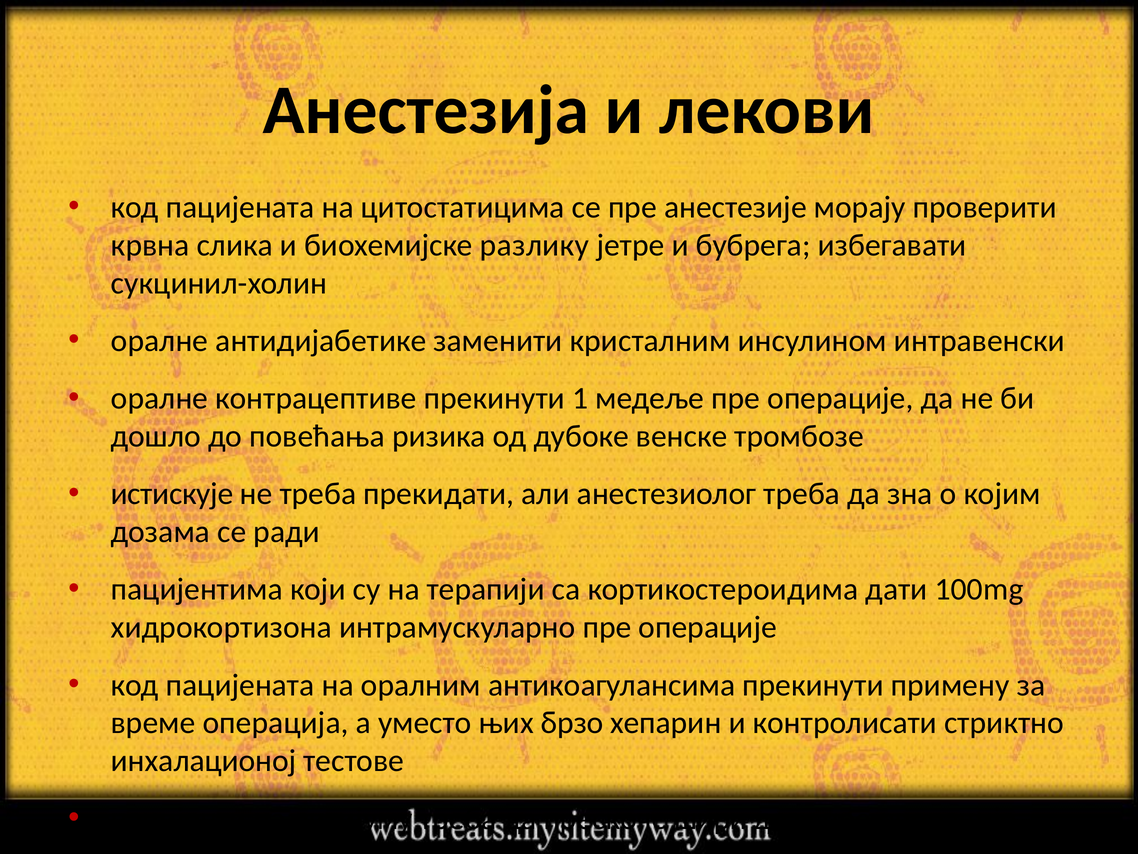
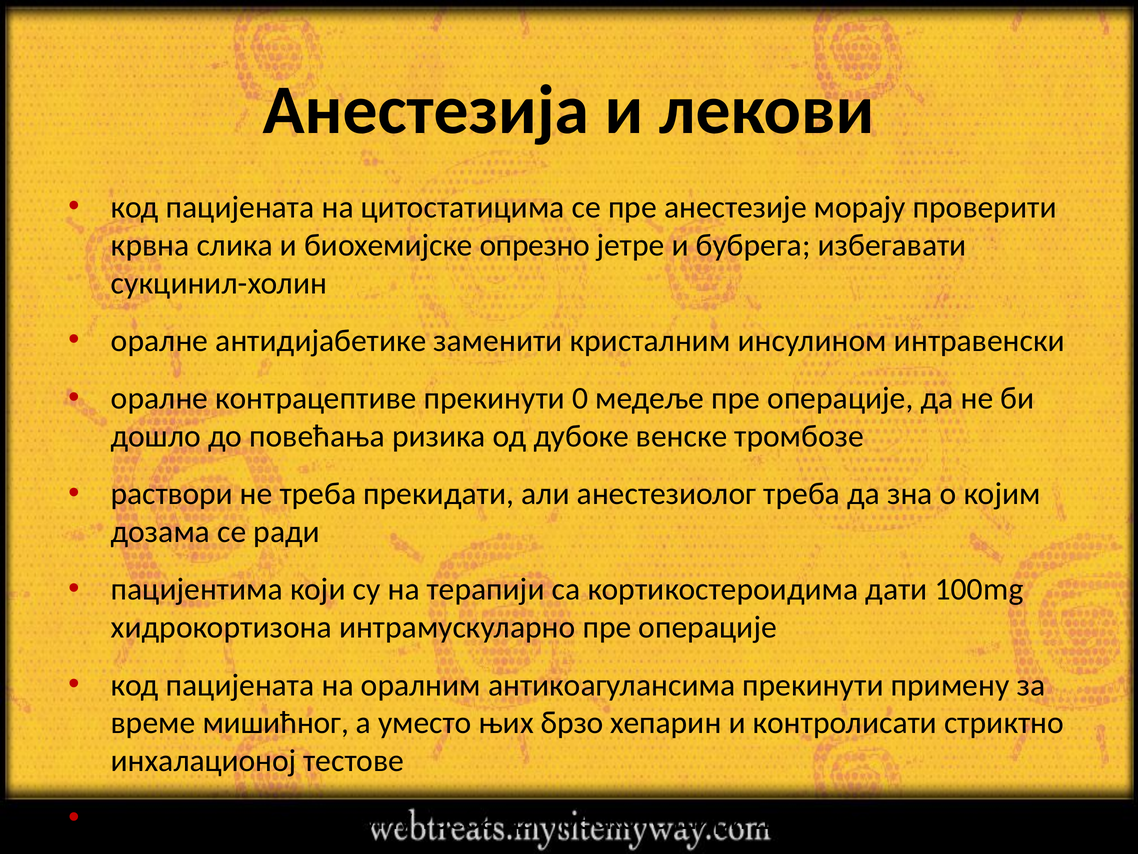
разлику: разлику -> опрезно (535, 245)
1: 1 -> 0 (580, 398)
истискује: истискује -> раствори (172, 494)
операција: операција -> мишићног (276, 723)
